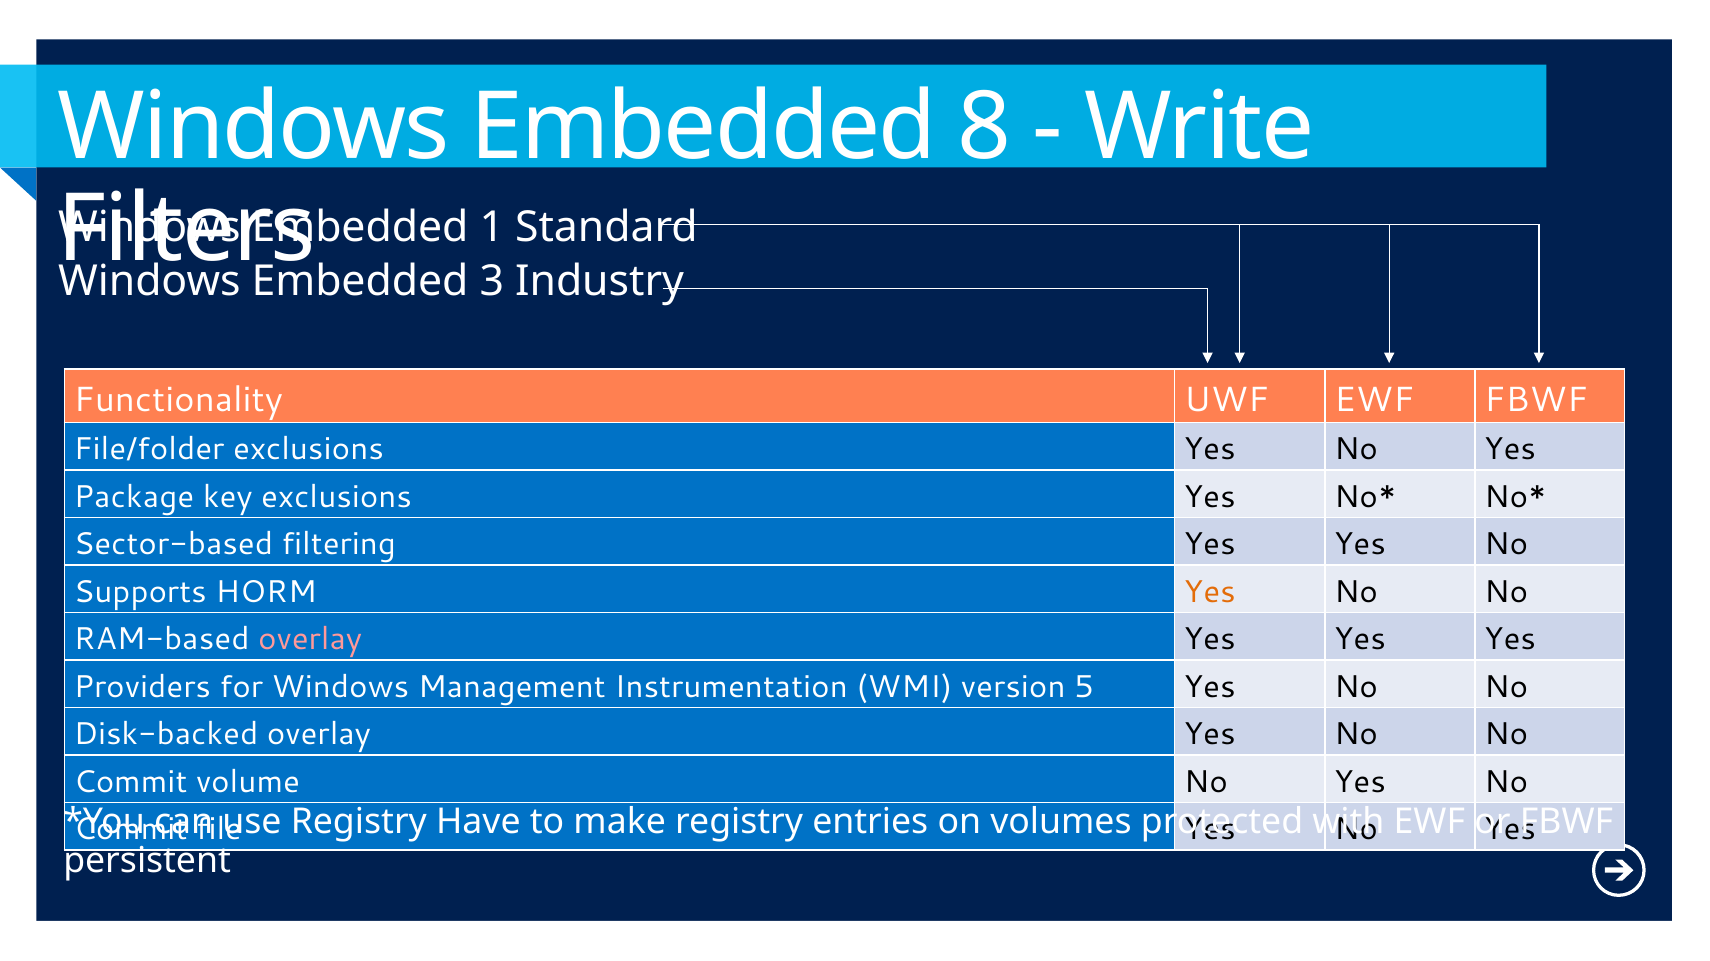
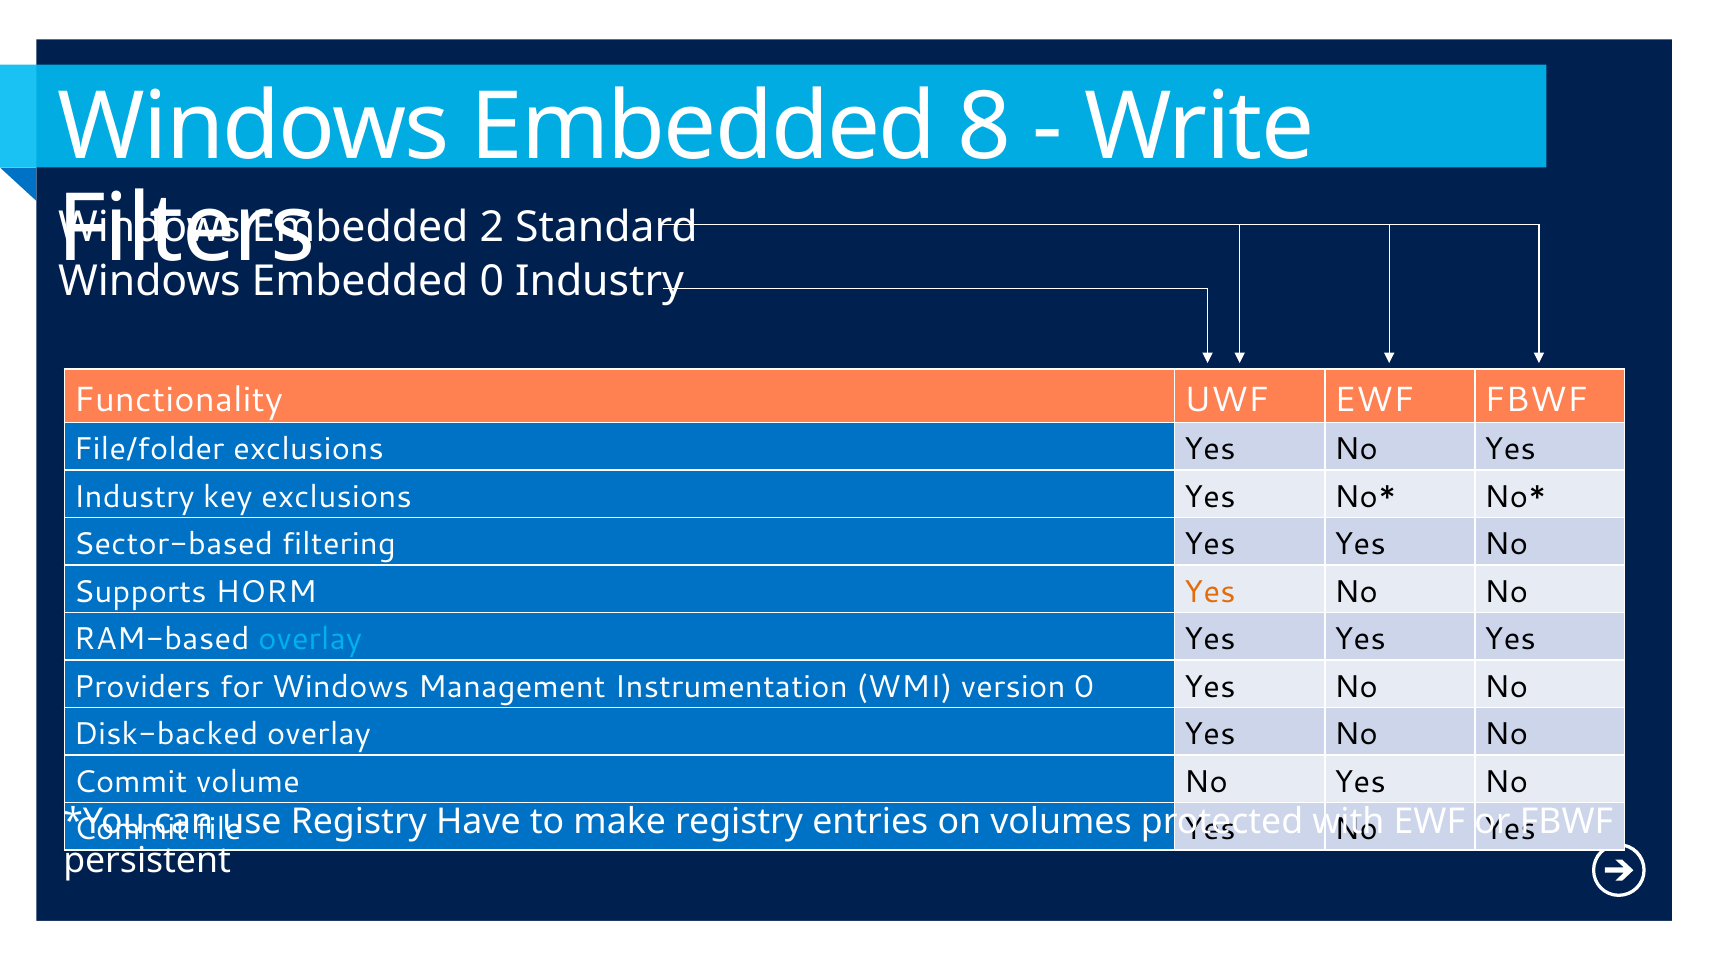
1: 1 -> 2 (492, 227)
Embedded 3: 3 -> 0 (492, 282)
Package: Package -> Industry (134, 497)
overlay colour: pink -> light blue (310, 640)
version 5: 5 -> 0 (1084, 687)
